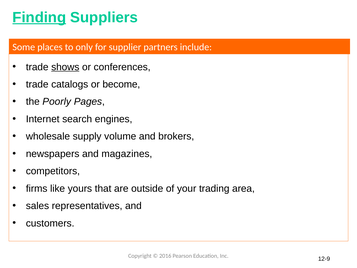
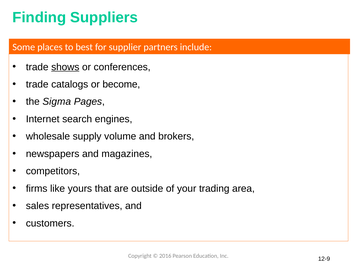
Finding underline: present -> none (39, 17)
only: only -> best (84, 47)
Poorly: Poorly -> Sigma (57, 102)
